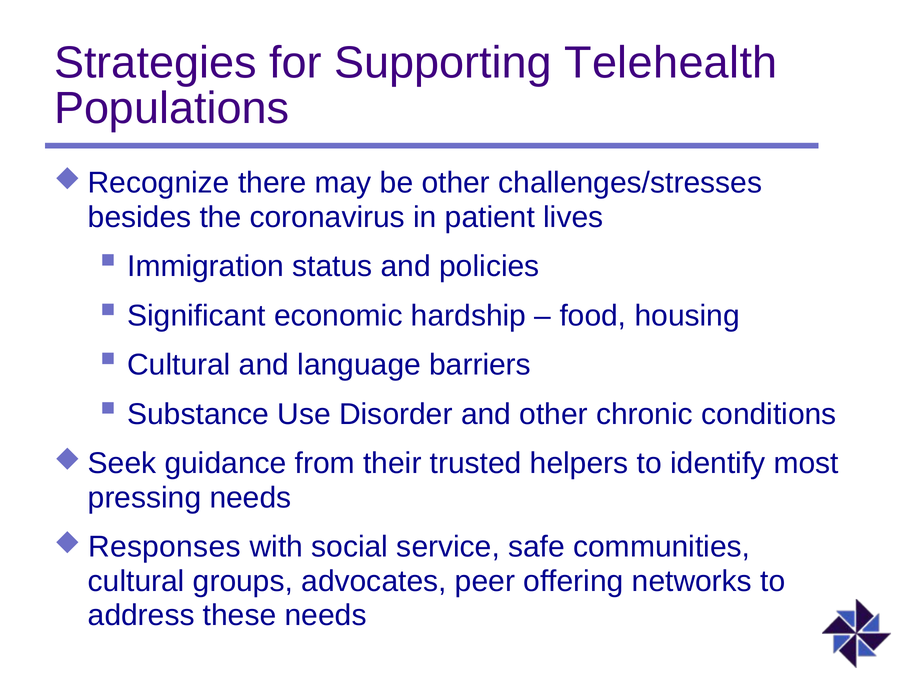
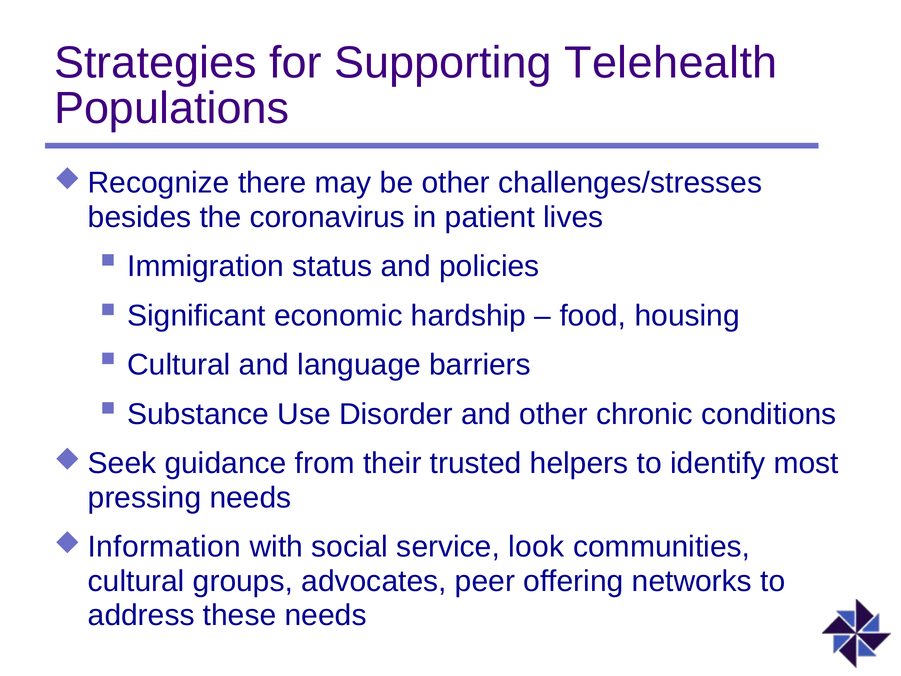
Responses: Responses -> Information (164, 547)
safe: safe -> look (536, 547)
